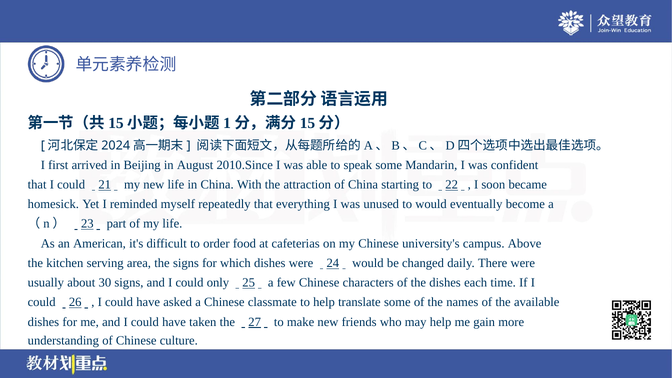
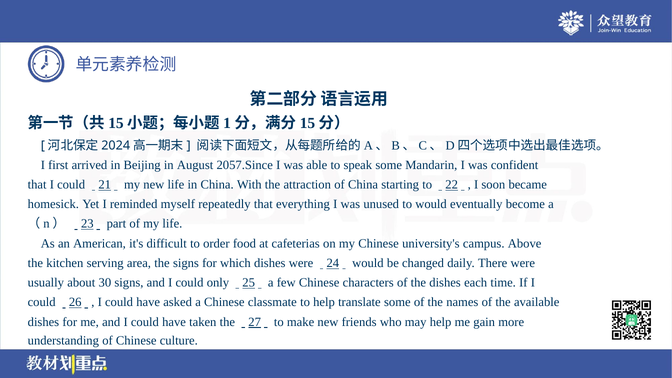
2010.Since: 2010.Since -> 2057.Since (245, 165)
